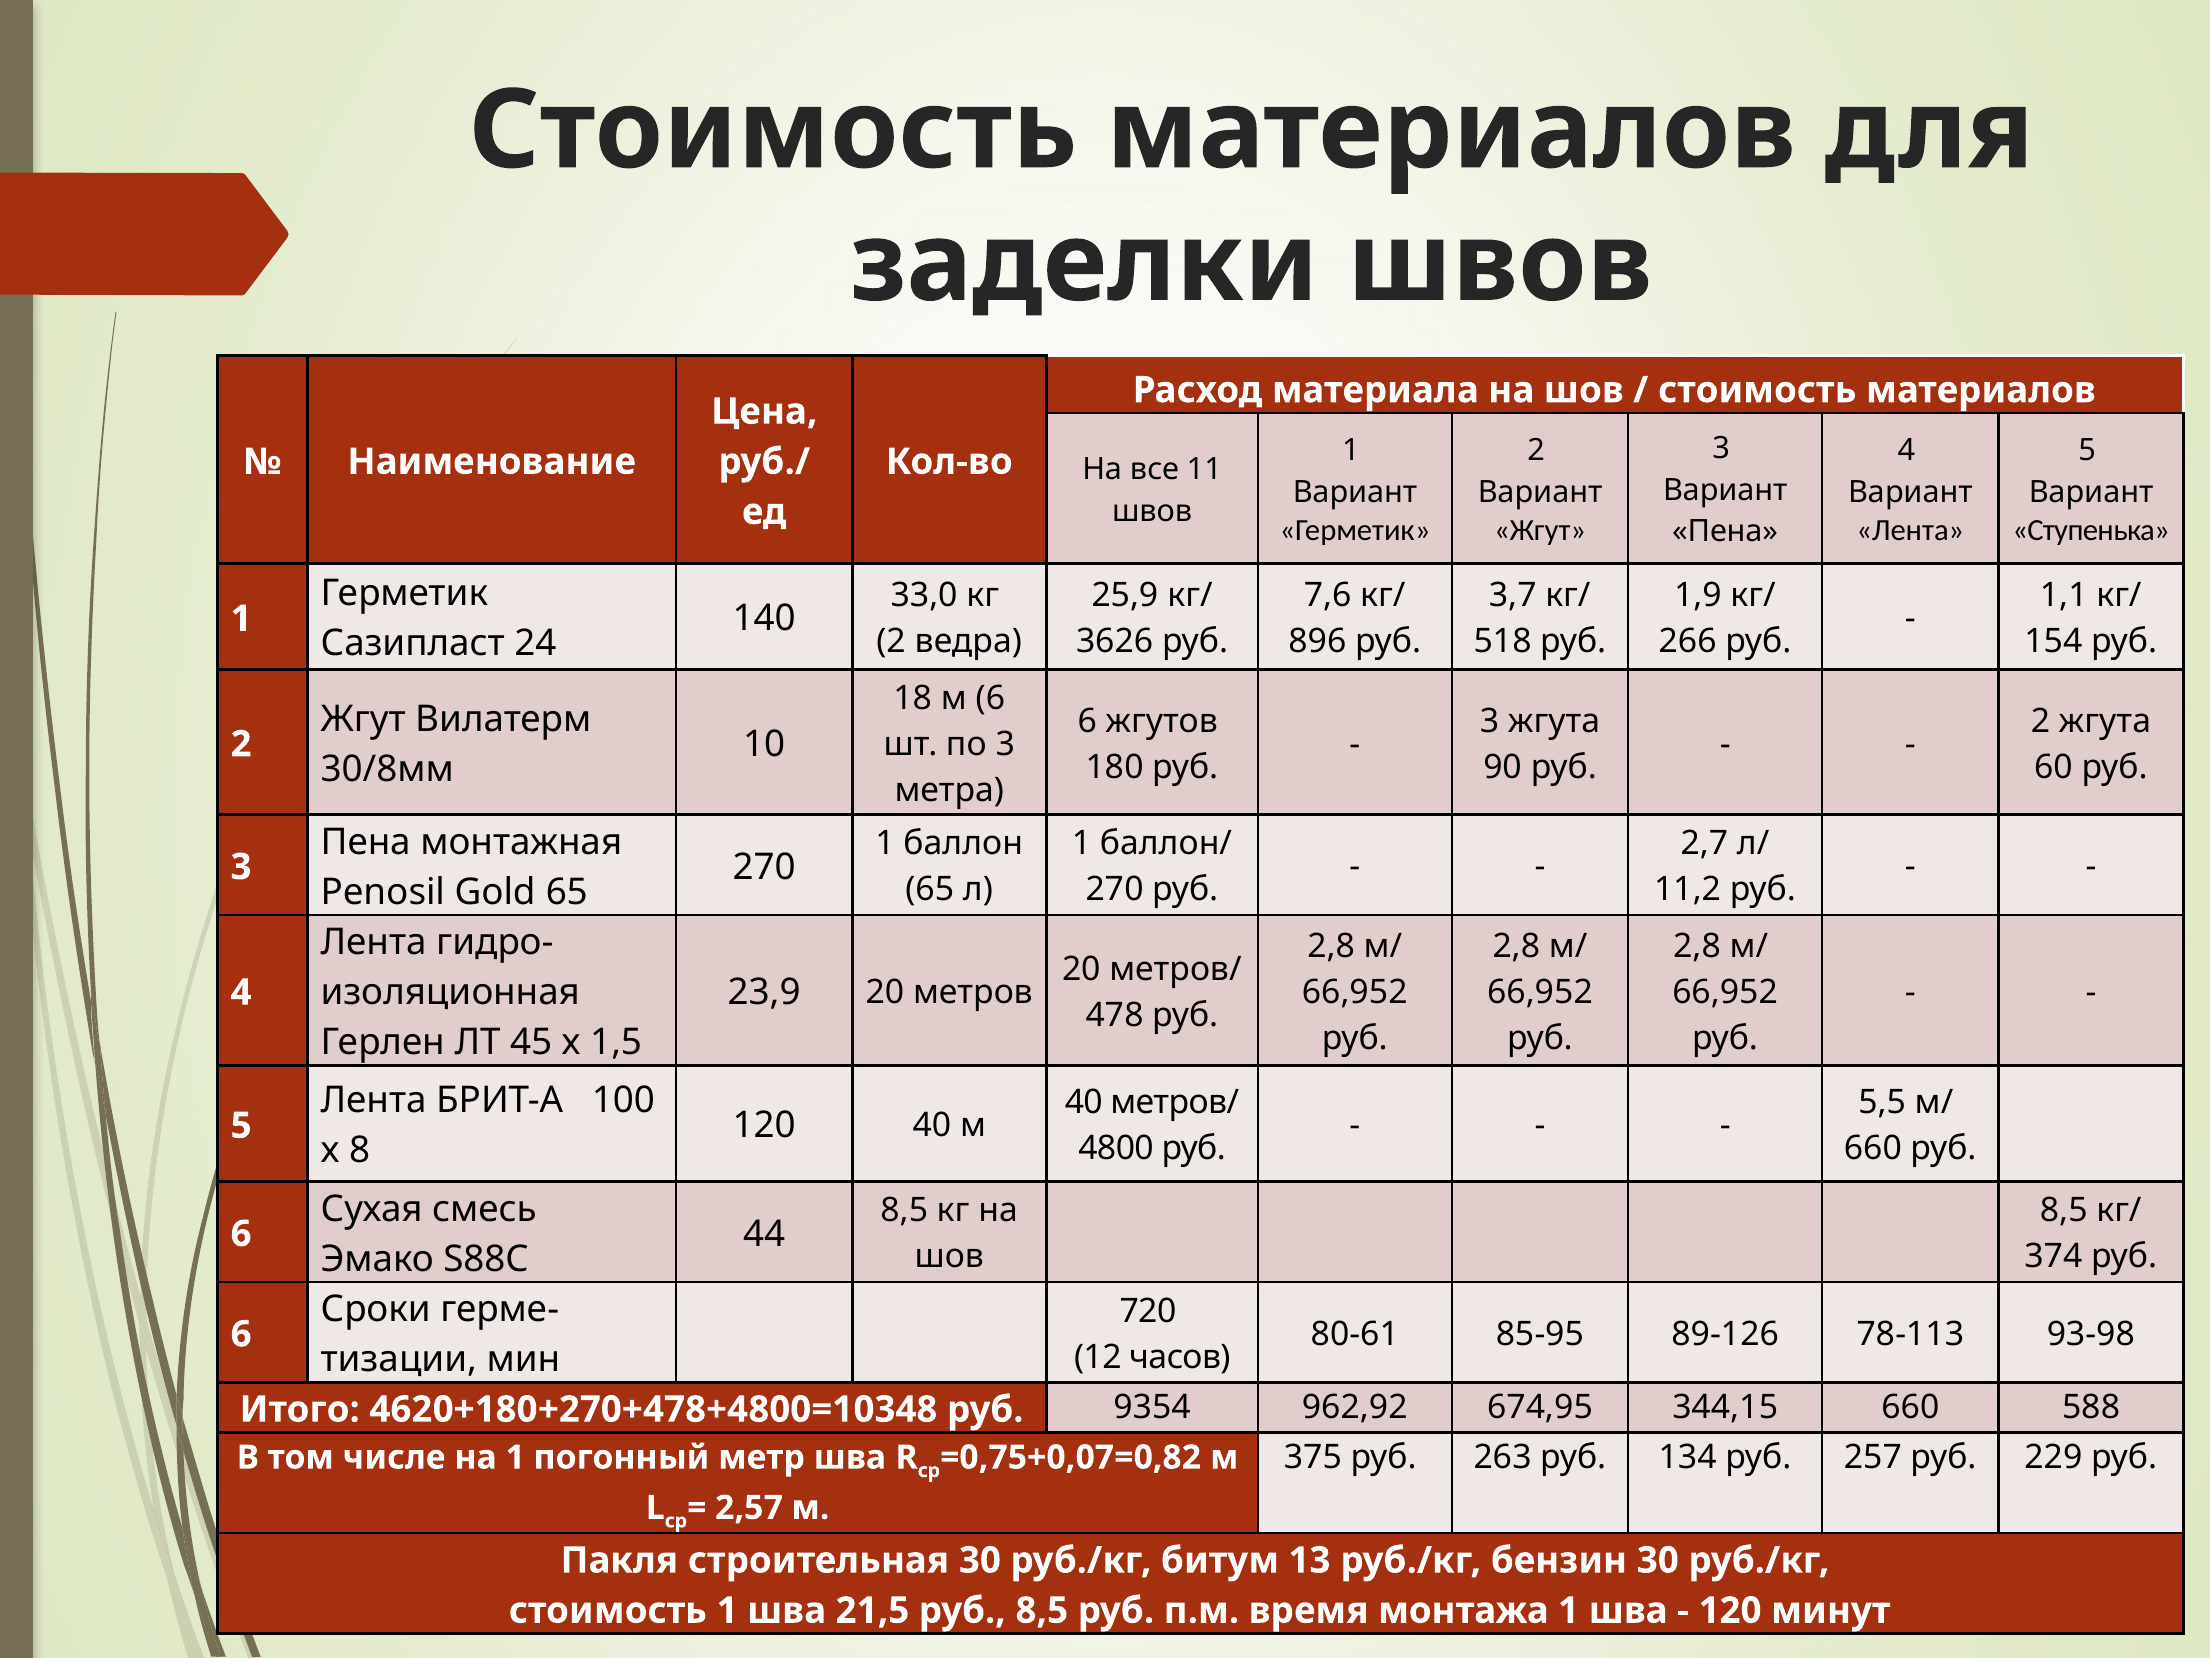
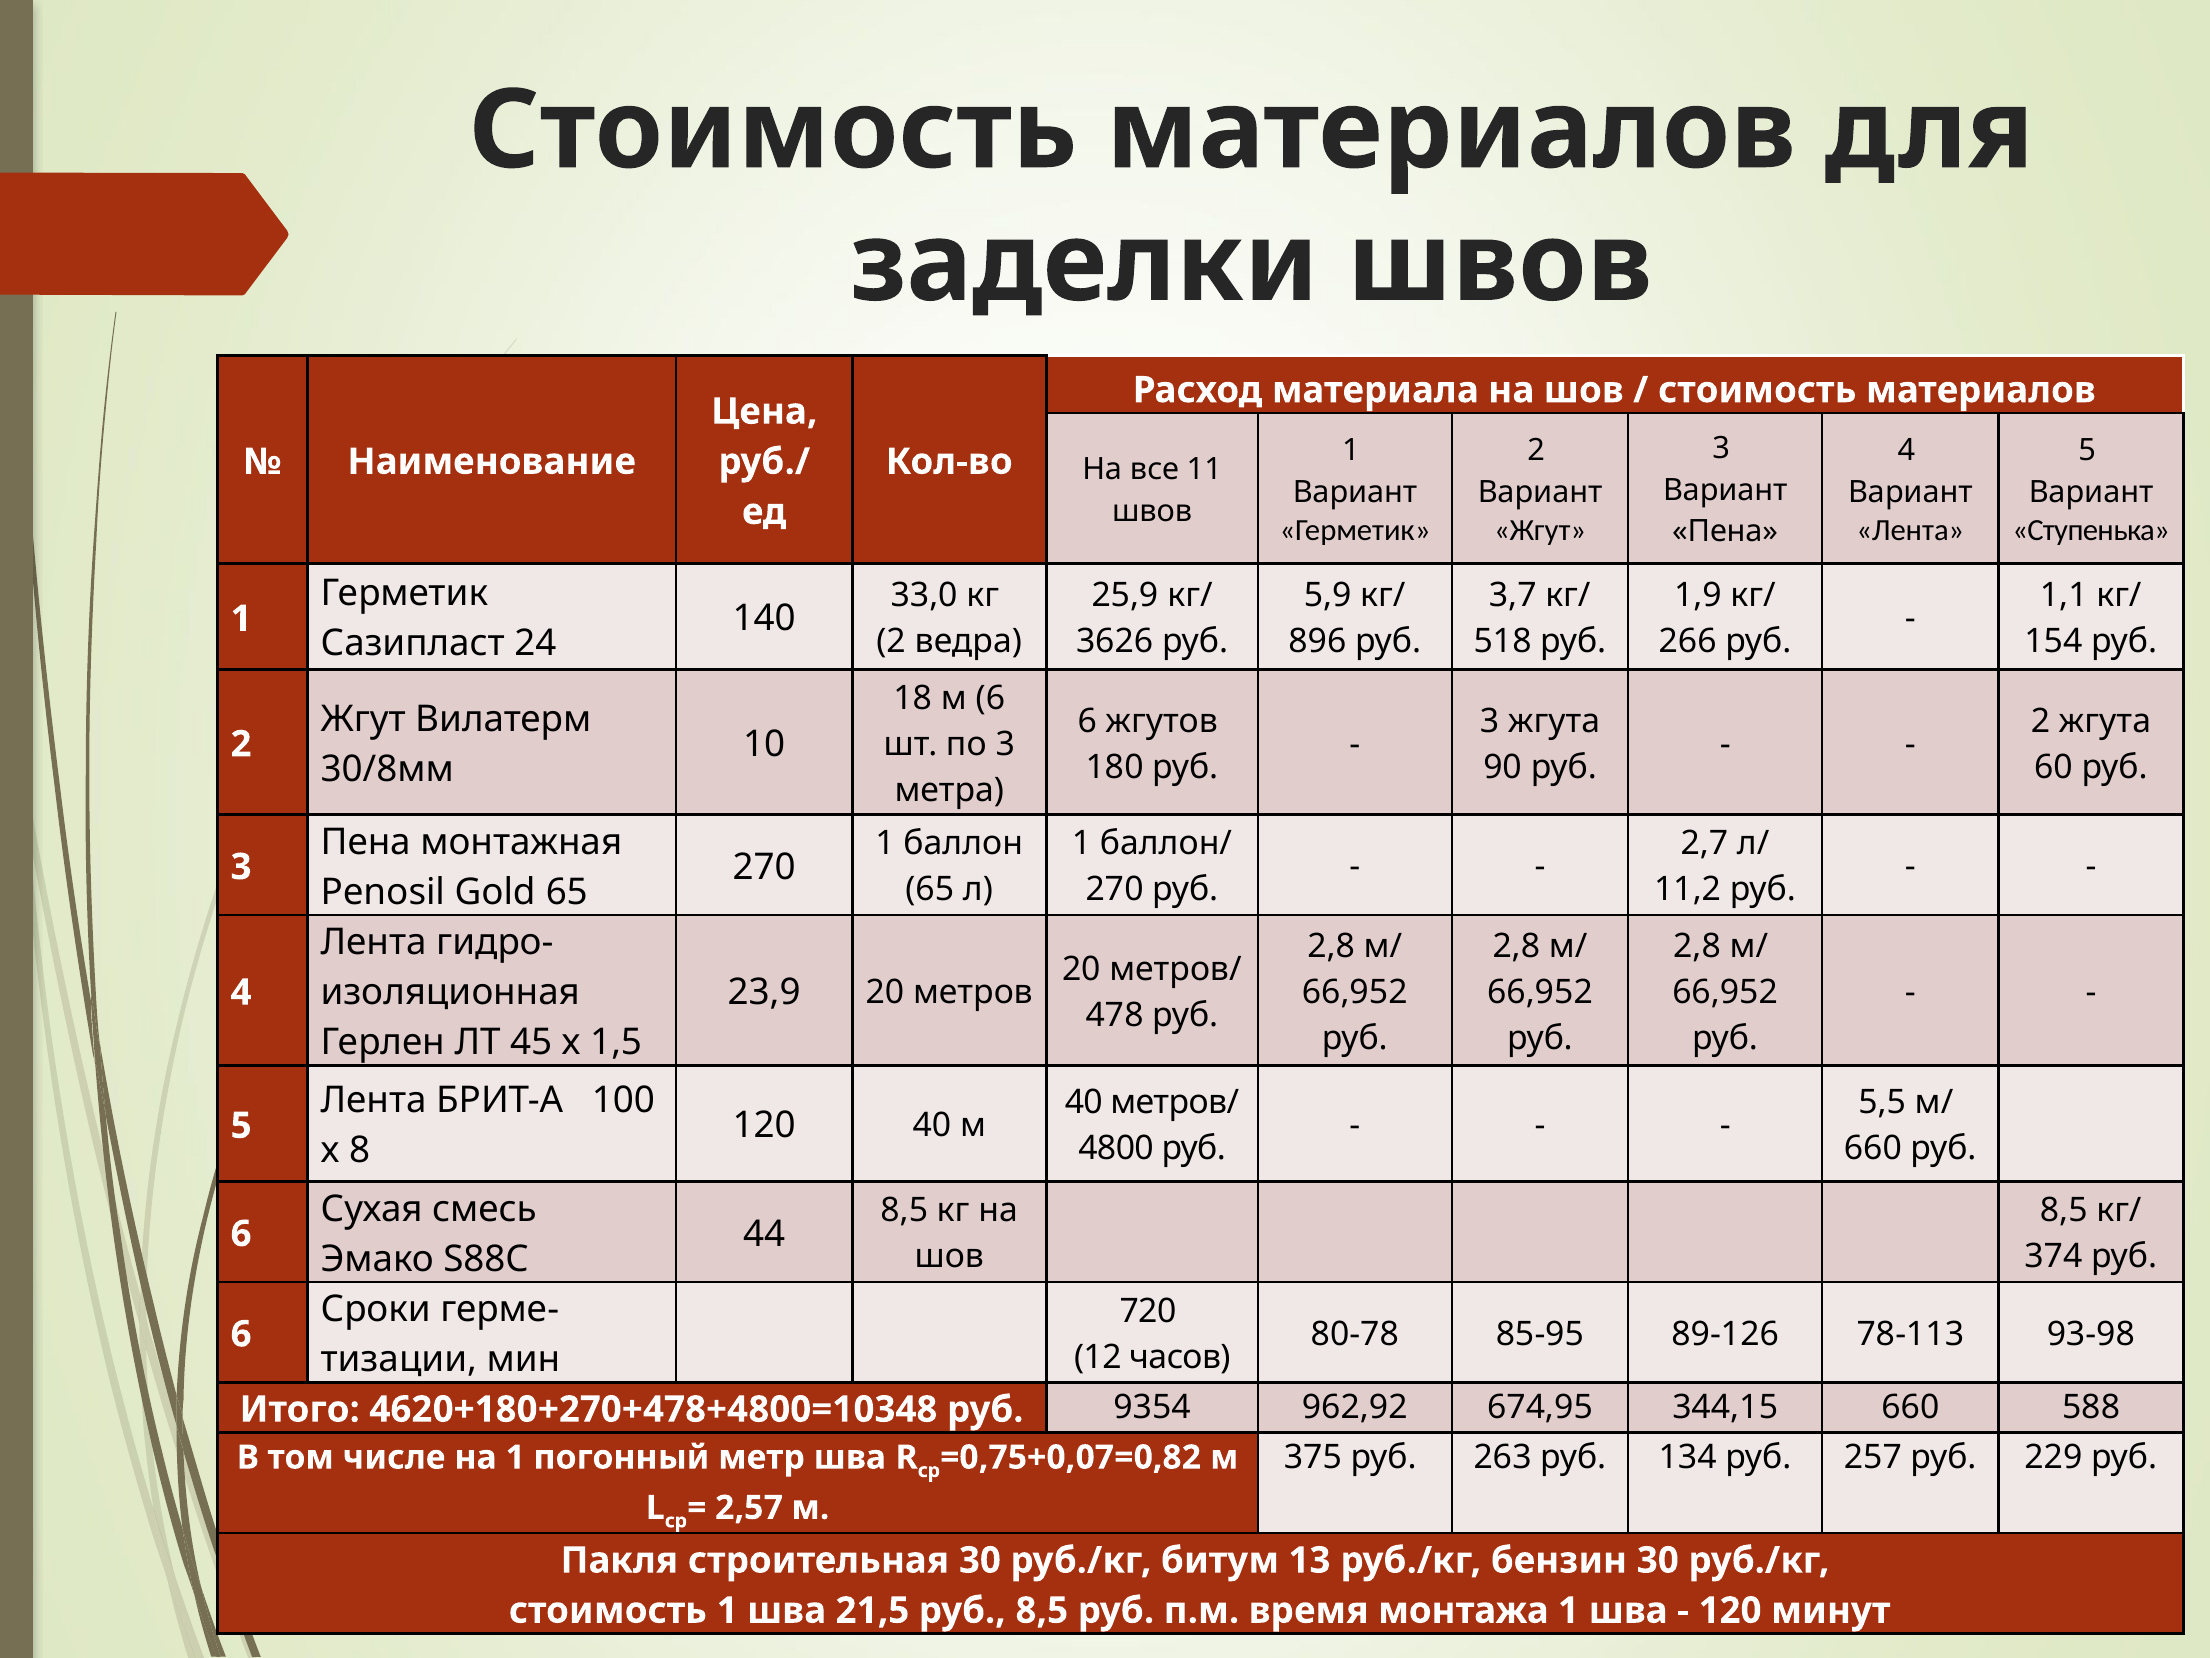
7,6: 7,6 -> 5,9 (1328, 595)
80-61: 80-61 -> 80-78 (1355, 1334)
